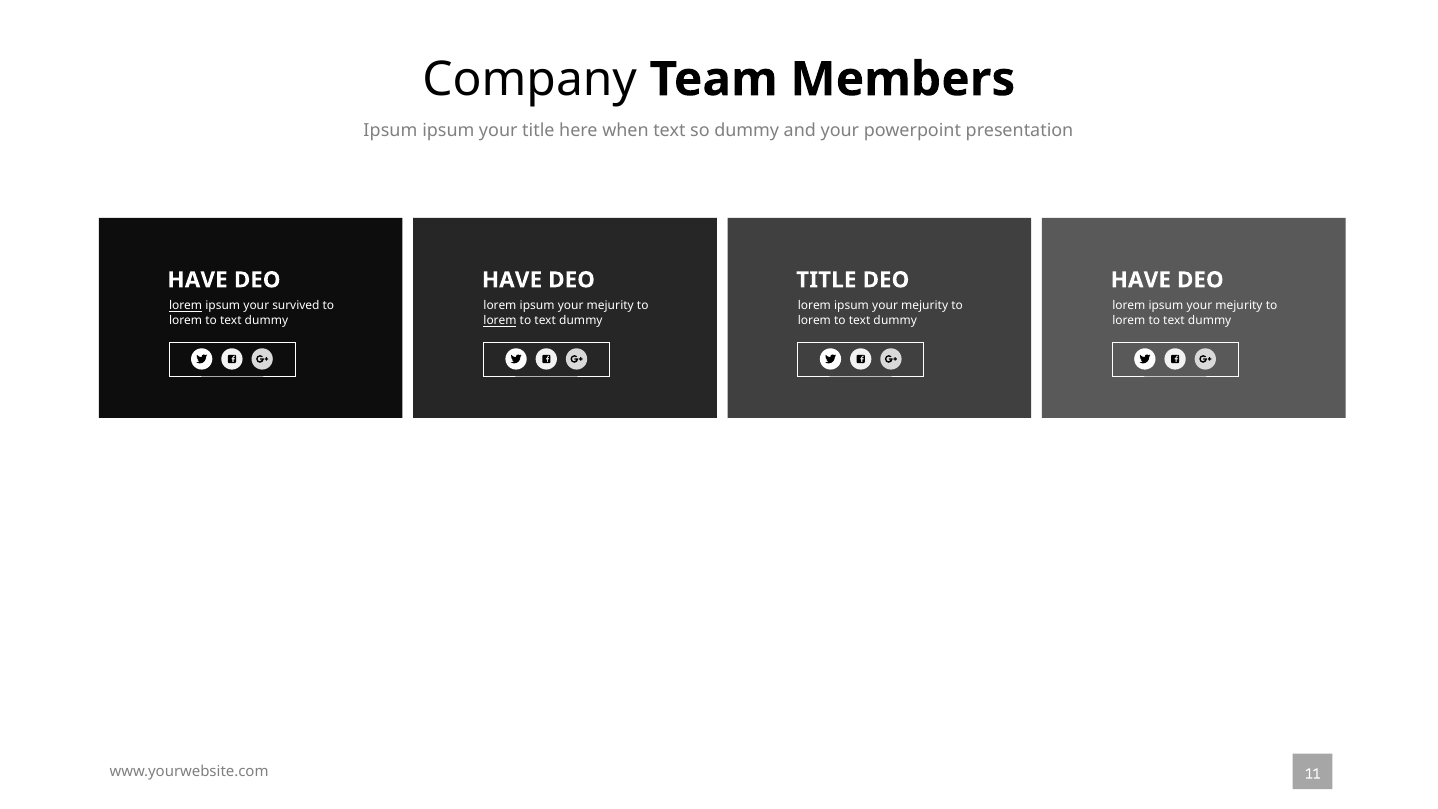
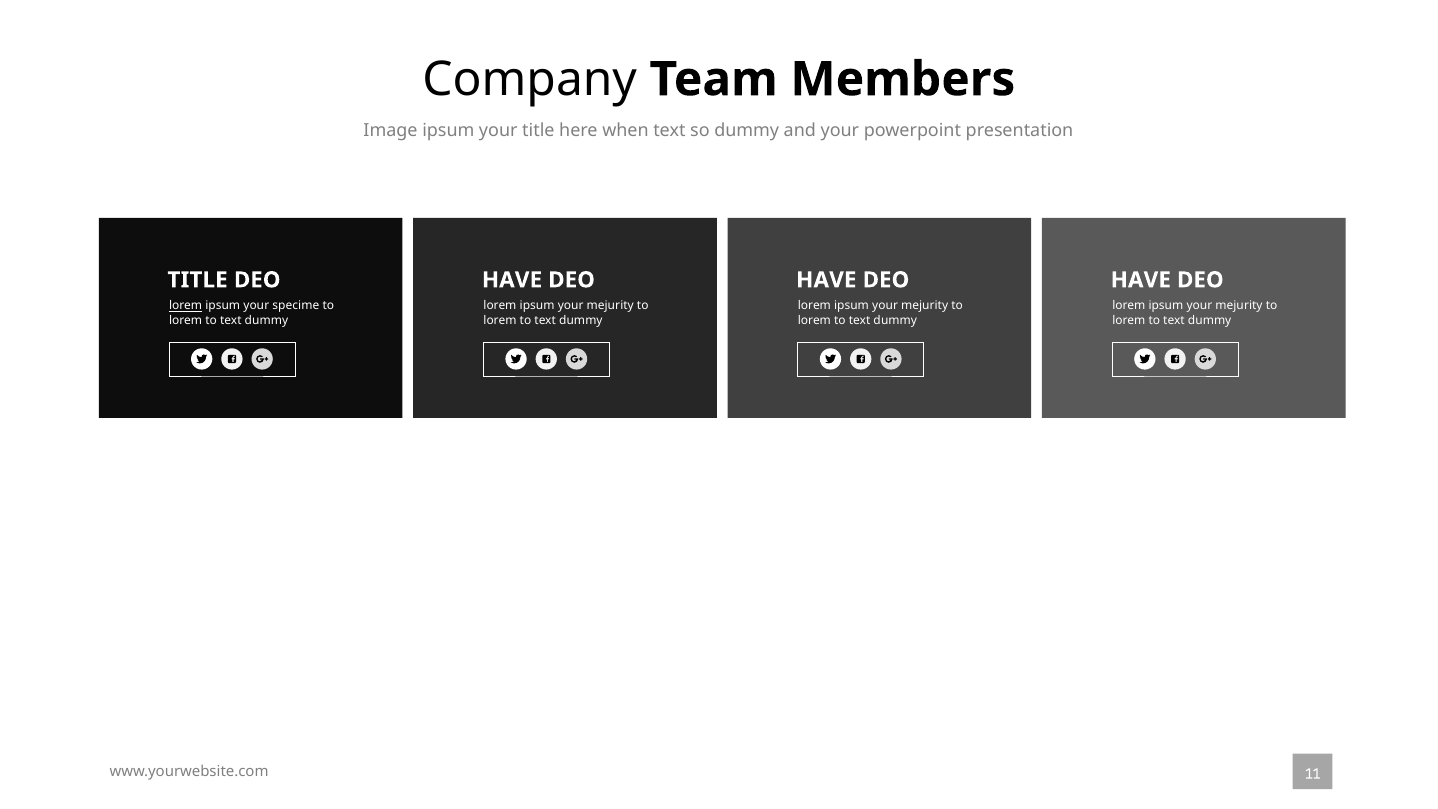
Ipsum: Ipsum -> Image (390, 130)
HAVE: HAVE -> TITLE (198, 280)
TITLE: TITLE -> HAVE (826, 280)
survived: survived -> specime (296, 306)
lorem underline: present -> none (500, 321)
